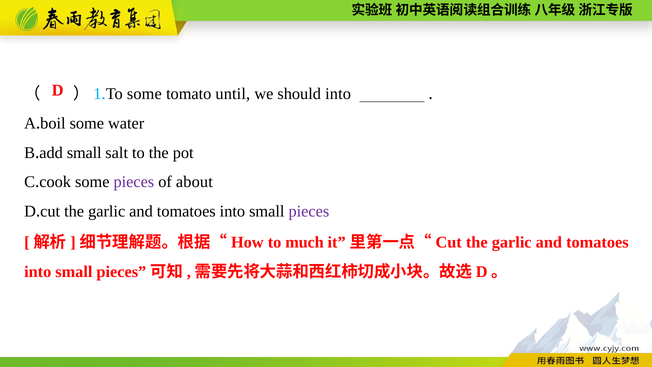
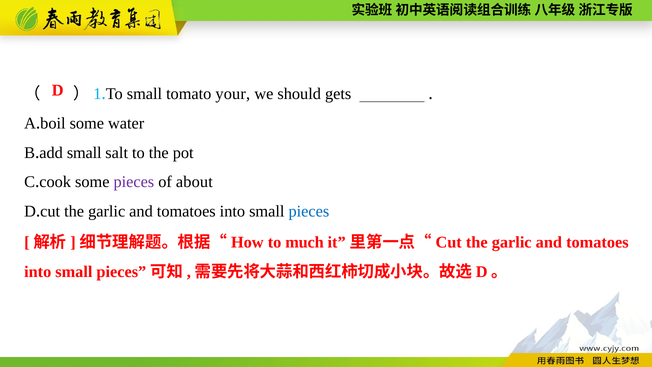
To some: some -> small (144, 94)
until: until -> your (233, 94)
should into: into -> gets (338, 94)
pieces colour: purple -> blue (309, 211)
